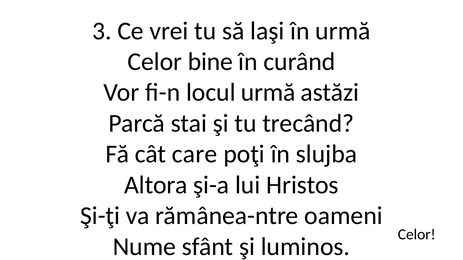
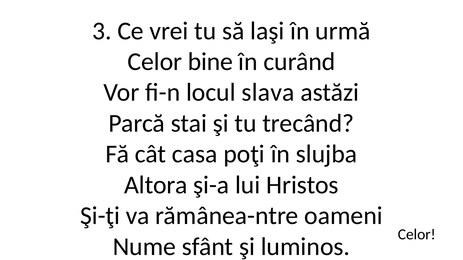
locul urmă: urmă -> slava (268, 93)
care: care -> casa (195, 154)
